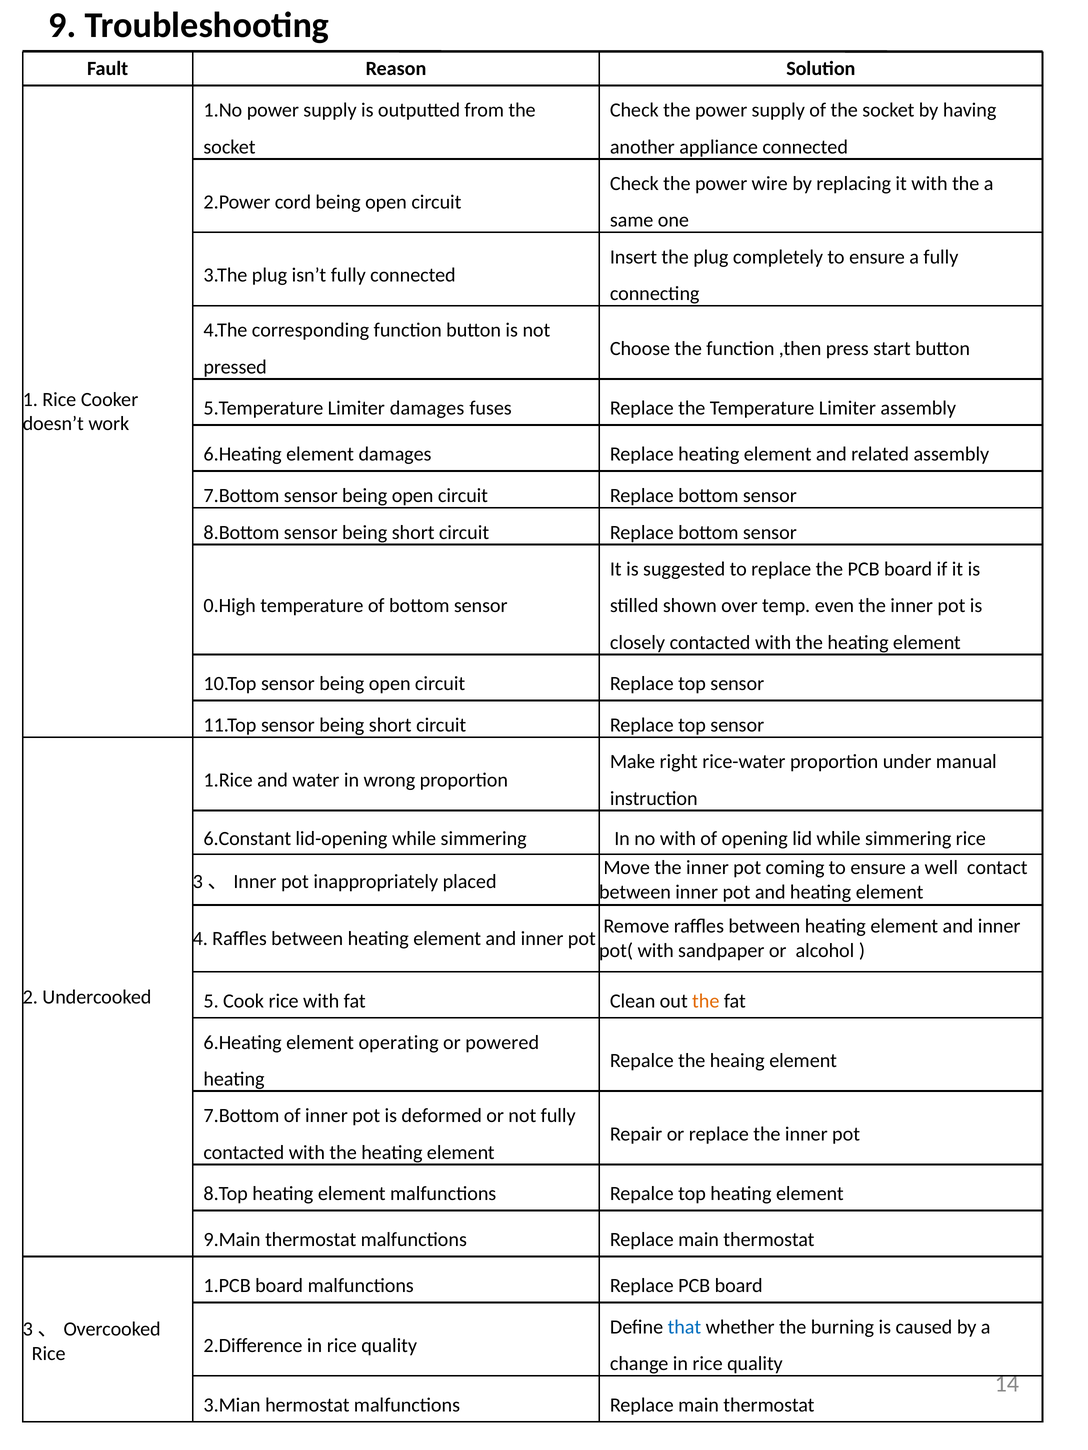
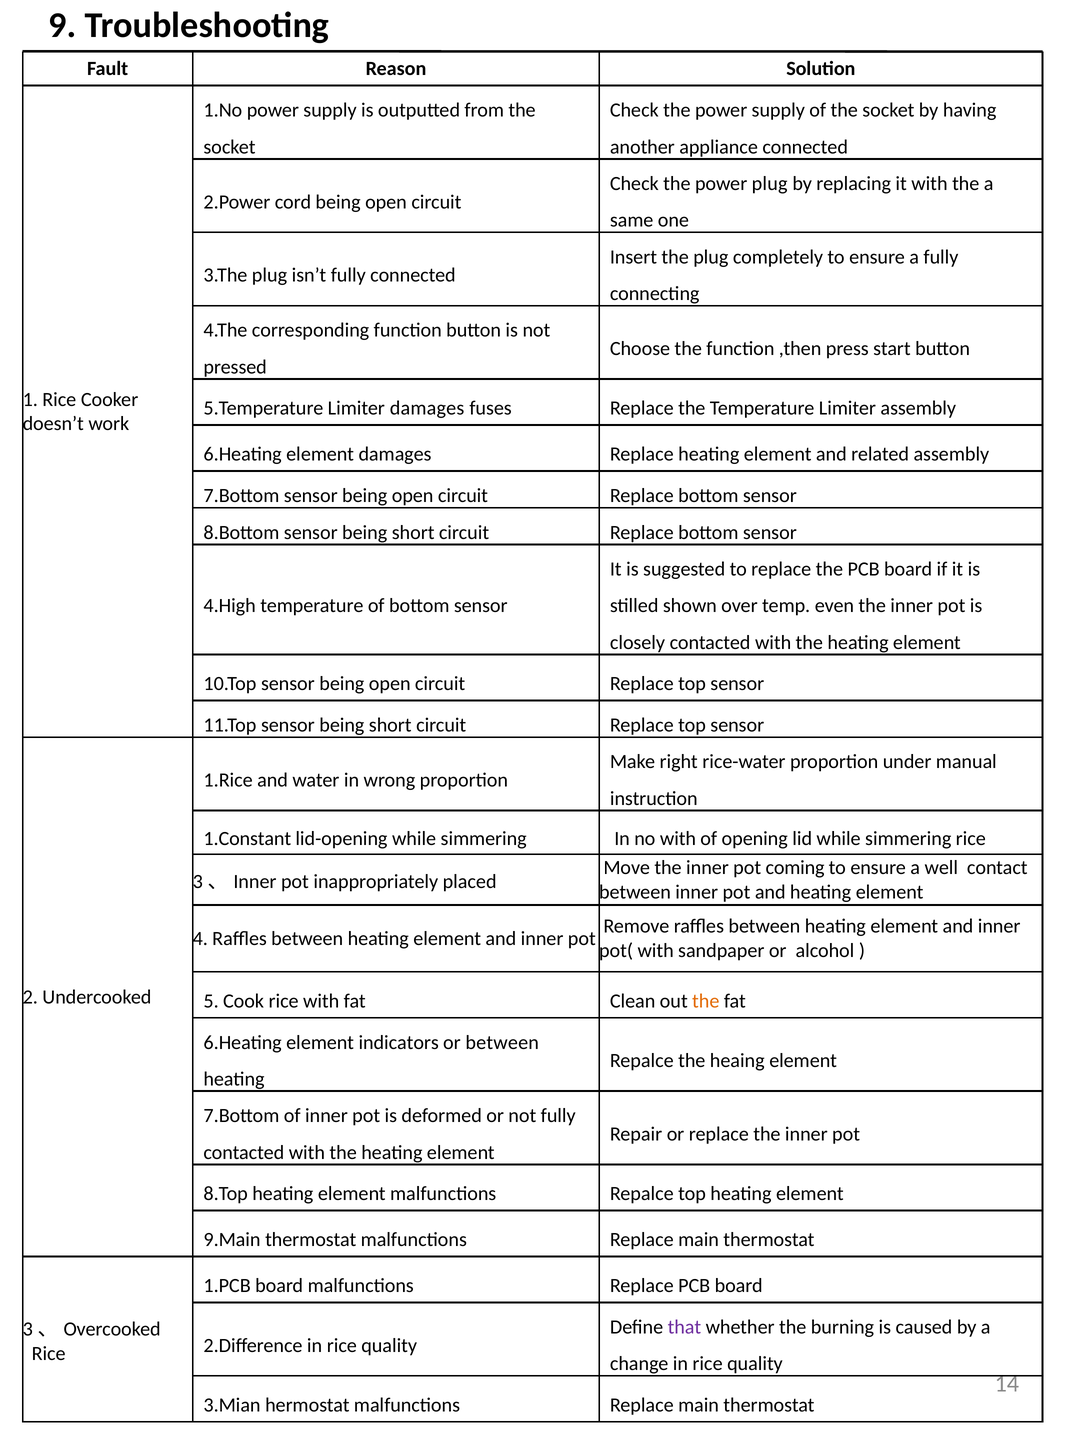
power wire: wire -> plug (770, 184)
0.High: 0.High -> 4.High (230, 606)
6.Constant: 6.Constant -> 1.Constant (247, 839)
operating: operating -> indicators (399, 1043)
or powered: powered -> between (502, 1043)
that colour: blue -> purple (684, 1328)
